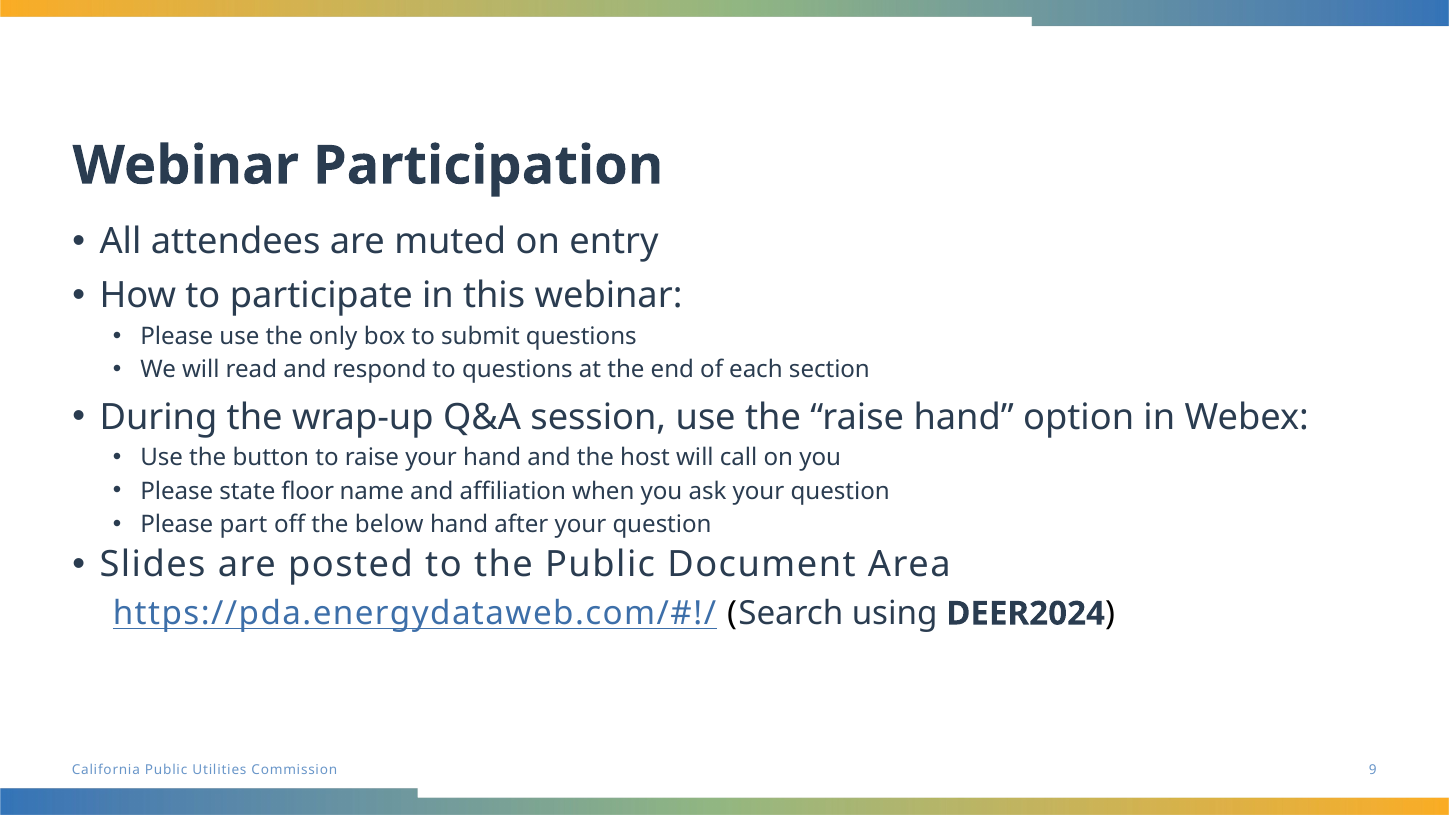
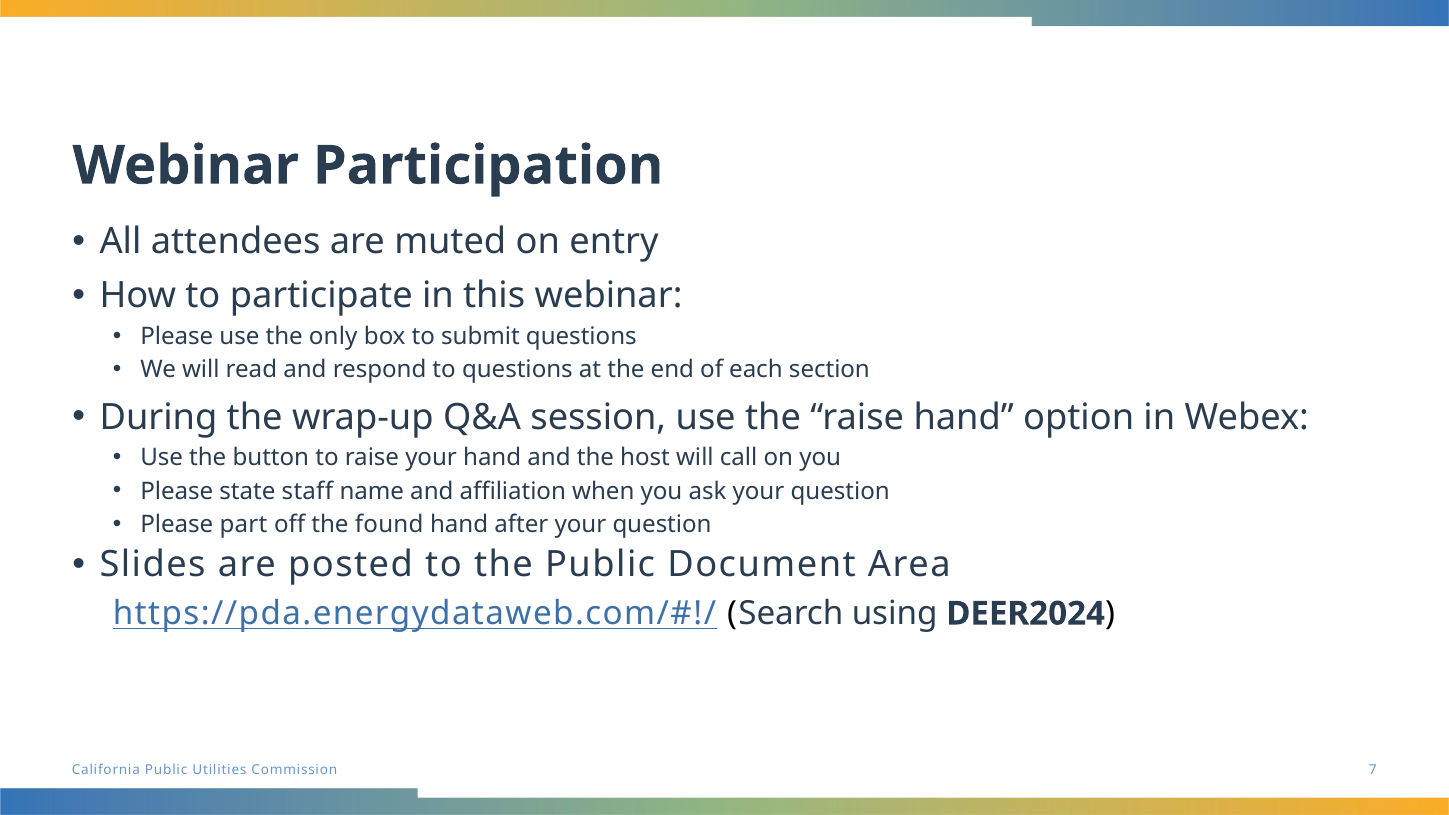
floor: floor -> staff (307, 491)
below: below -> found (389, 525)
9: 9 -> 7 (1373, 770)
